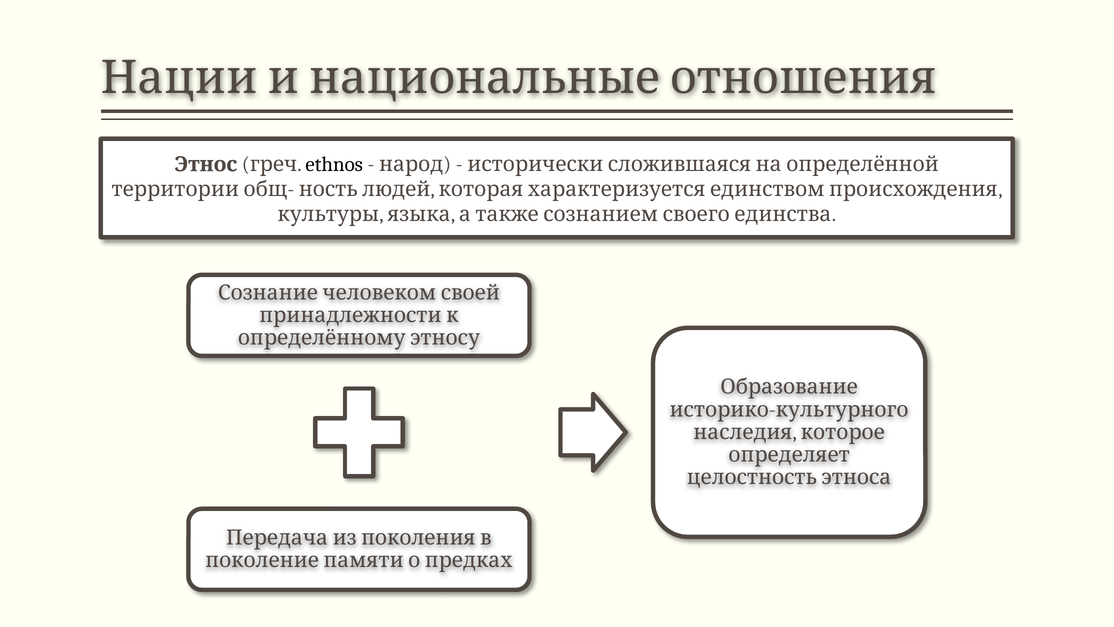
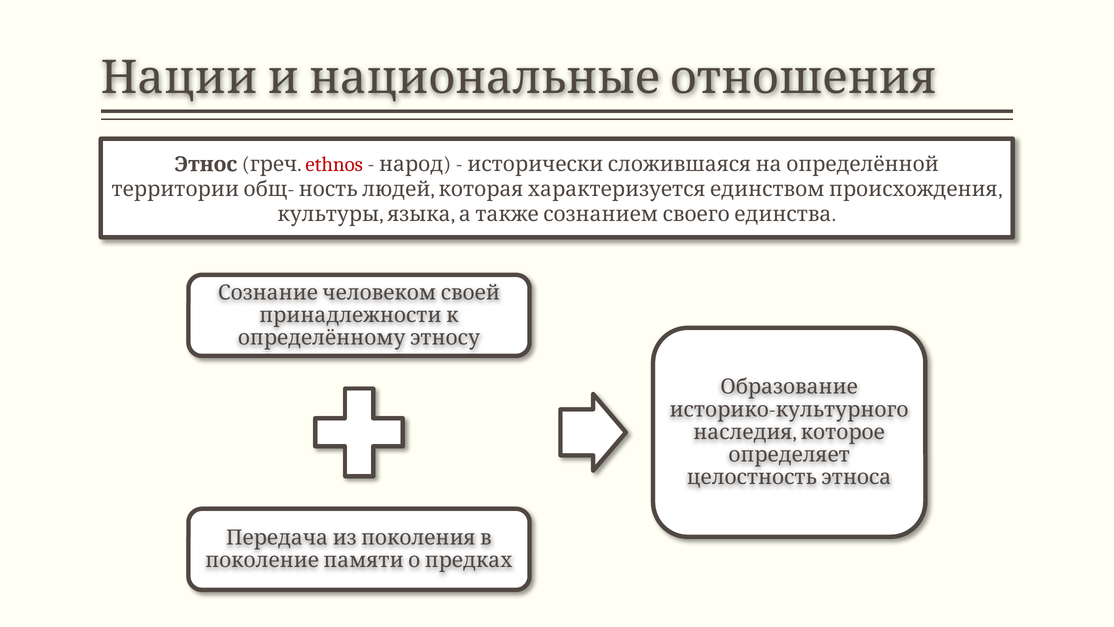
ethnos colour: black -> red (334, 164)
